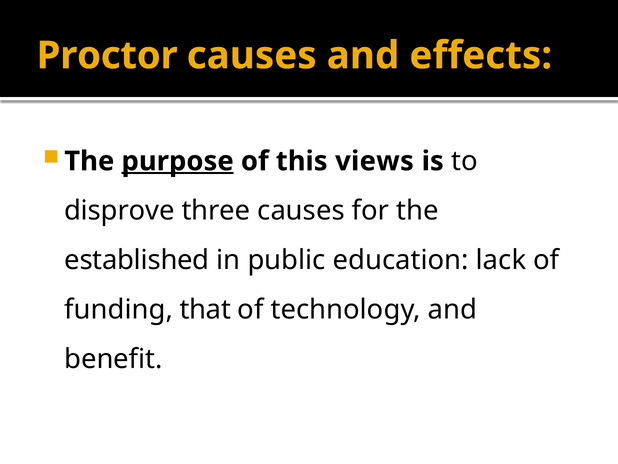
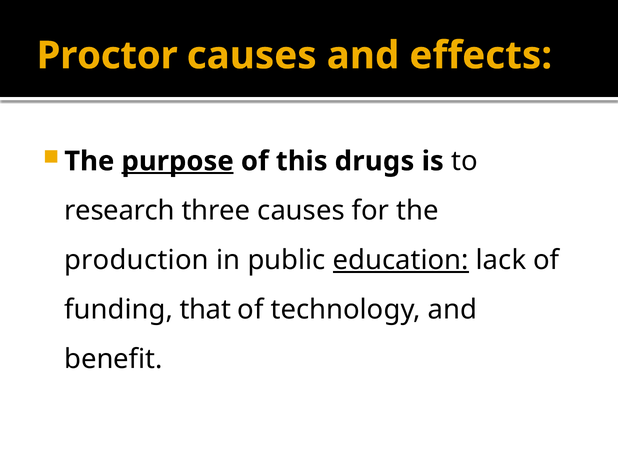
views: views -> drugs (374, 161)
disprove: disprove -> research (119, 210)
established: established -> production (137, 260)
education underline: none -> present (401, 260)
